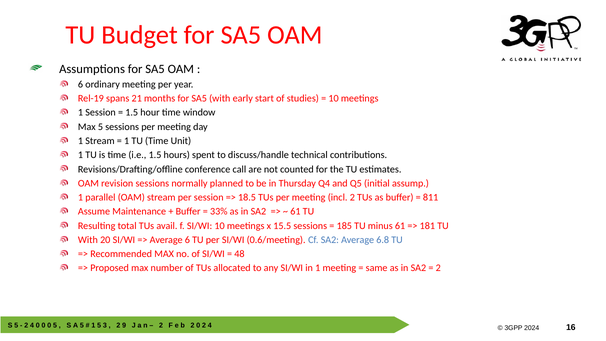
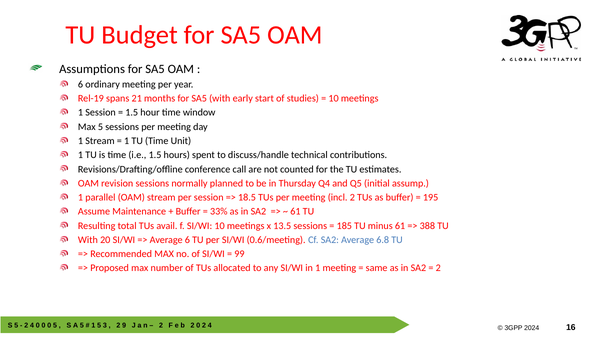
811: 811 -> 195 (431, 197)
15.5: 15.5 -> 13.5 (282, 226)
181: 181 -> 388 (427, 226)
48: 48 -> 99 (239, 254)
